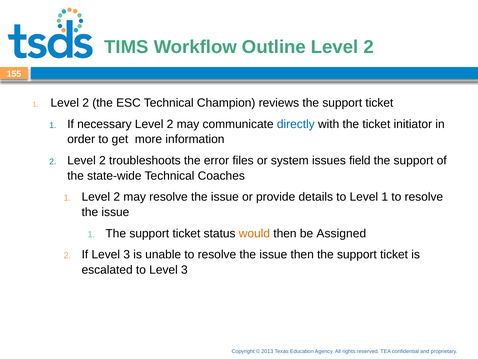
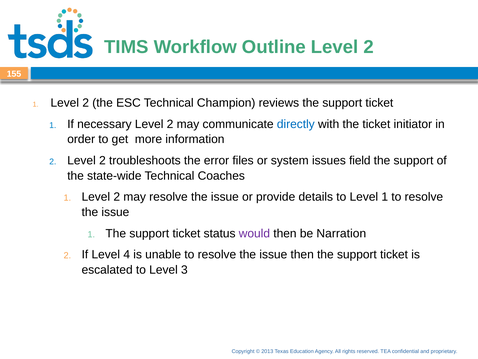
would colour: orange -> purple (254, 233)
Assigned: Assigned -> Narration (341, 233)
If Level 3: 3 -> 4 (127, 254)
